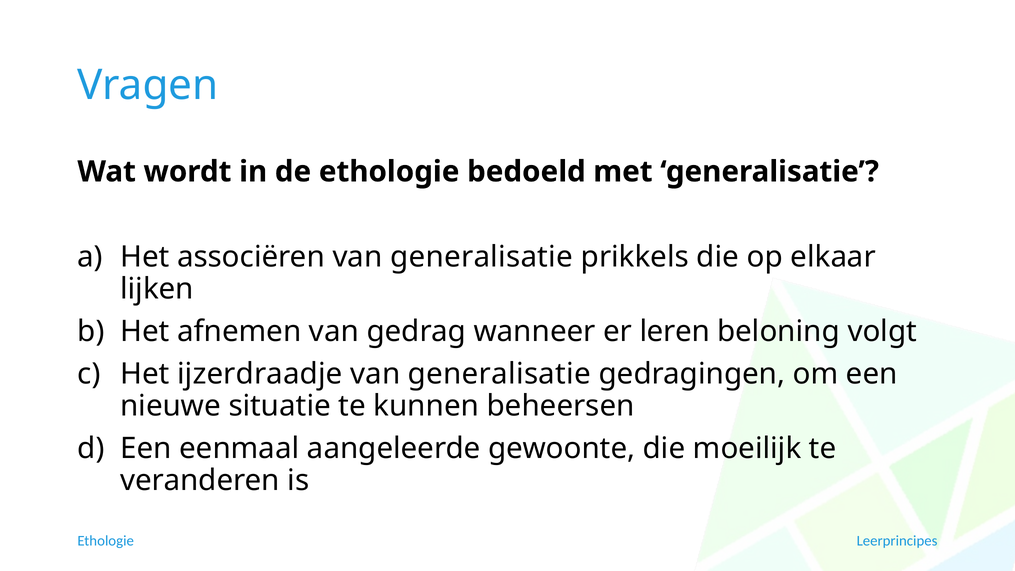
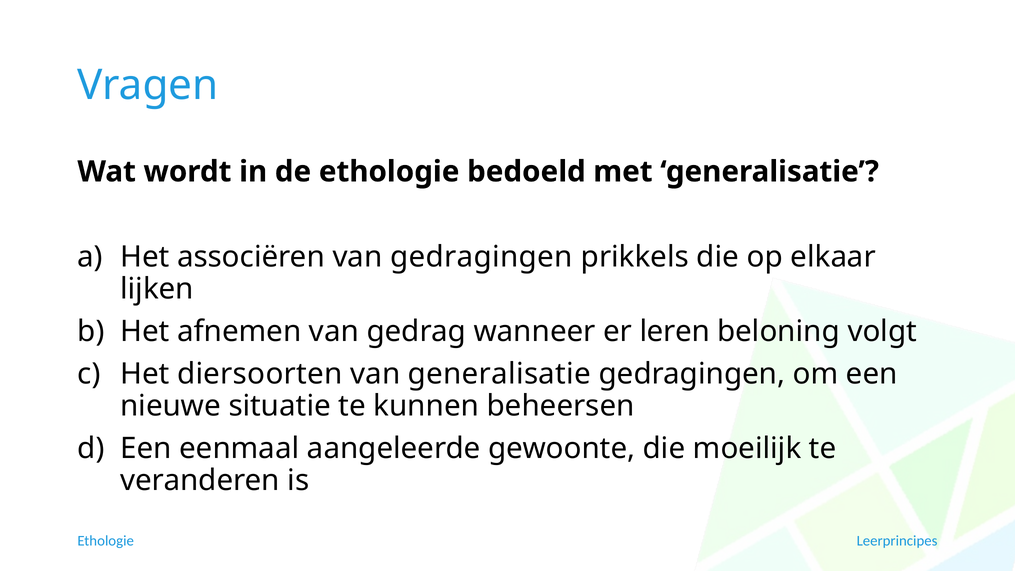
associëren van generalisatie: generalisatie -> gedragingen (482, 257)
ijzerdraadje: ijzerdraadje -> diersoorten (260, 374)
